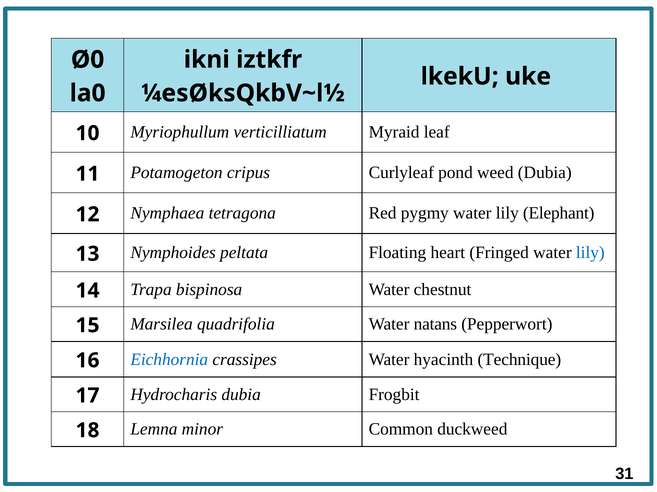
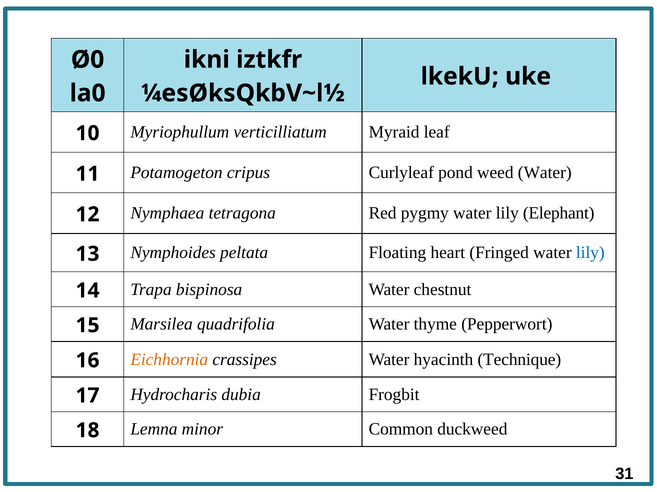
weed Dubia: Dubia -> Water (545, 173)
natans: natans -> thyme (435, 325)
Eichhornia colour: blue -> orange (169, 360)
